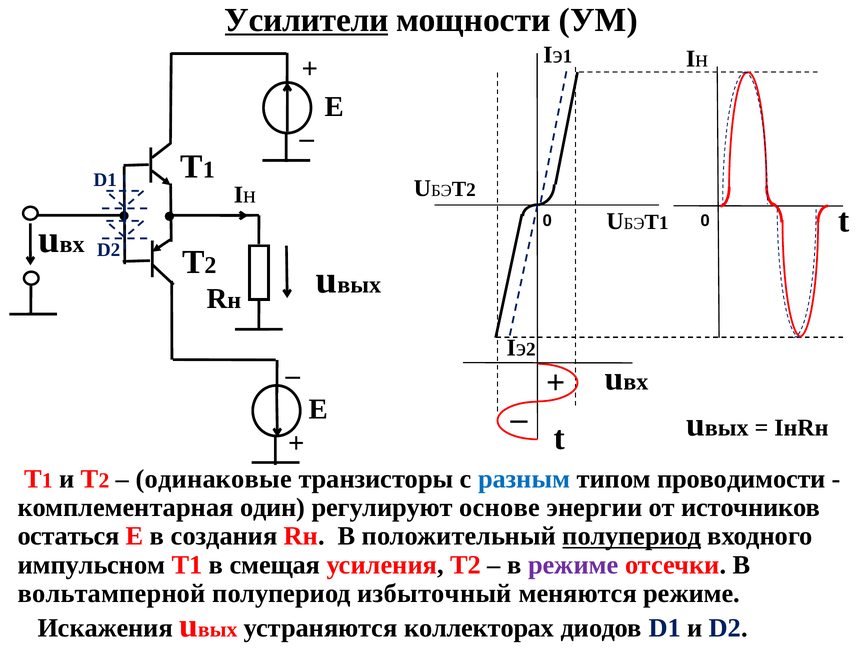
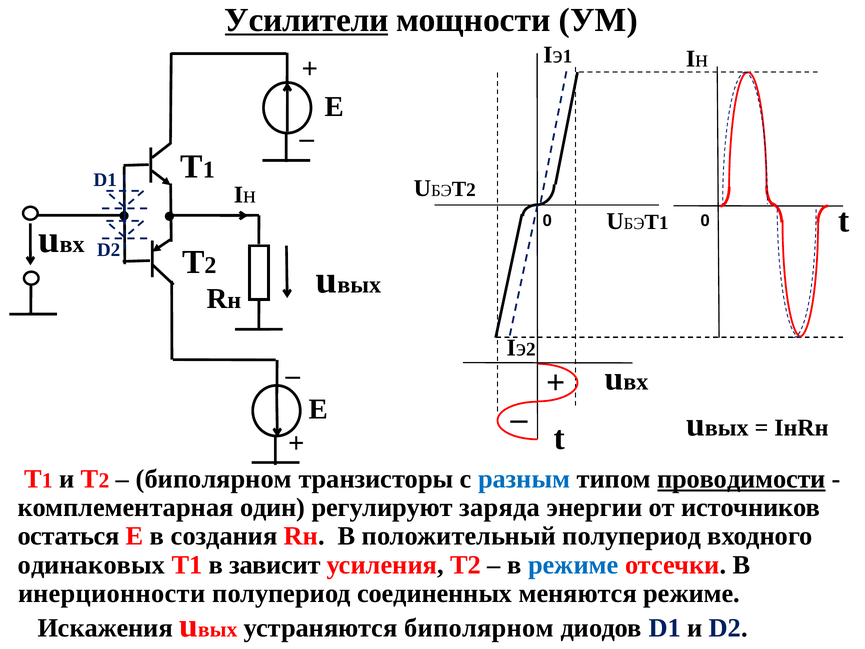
одинаковые: одинаковые -> биполярном (214, 479)
проводимости underline: none -> present (741, 479)
основе: основе -> заряда (500, 507)
полупериод underline: present -> none (632, 536)
импульсном: импульсном -> одинаковых (91, 565)
смещая: смещая -> зависит (275, 565)
режиме colour: purple -> blue (573, 565)
вольтамперной: вольтамперной -> инерционности (112, 593)
избыточный: избыточный -> соединенных (435, 593)
устраняются коллекторах: коллекторах -> биполярном (479, 628)
